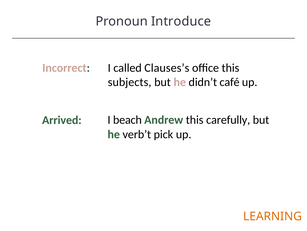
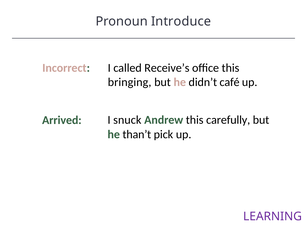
Clauses’s: Clauses’s -> Receive’s (167, 68)
subjects: subjects -> bringing (130, 82)
beach: beach -> snuck (127, 120)
verb’t: verb’t -> than’t (137, 134)
LEARNING colour: orange -> purple (273, 216)
